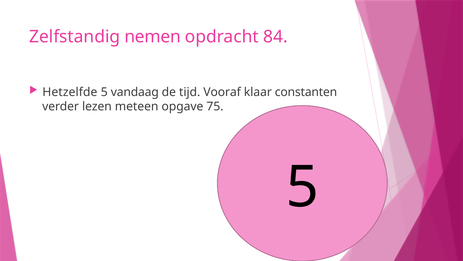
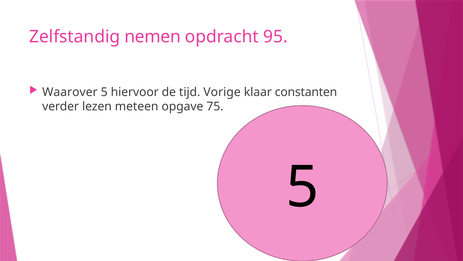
84: 84 -> 95 (275, 37)
Hetzelfde: Hetzelfde -> Waarover (70, 92)
vandaag: vandaag -> hiervoor (135, 92)
Vooraf: Vooraf -> Vorige (222, 92)
